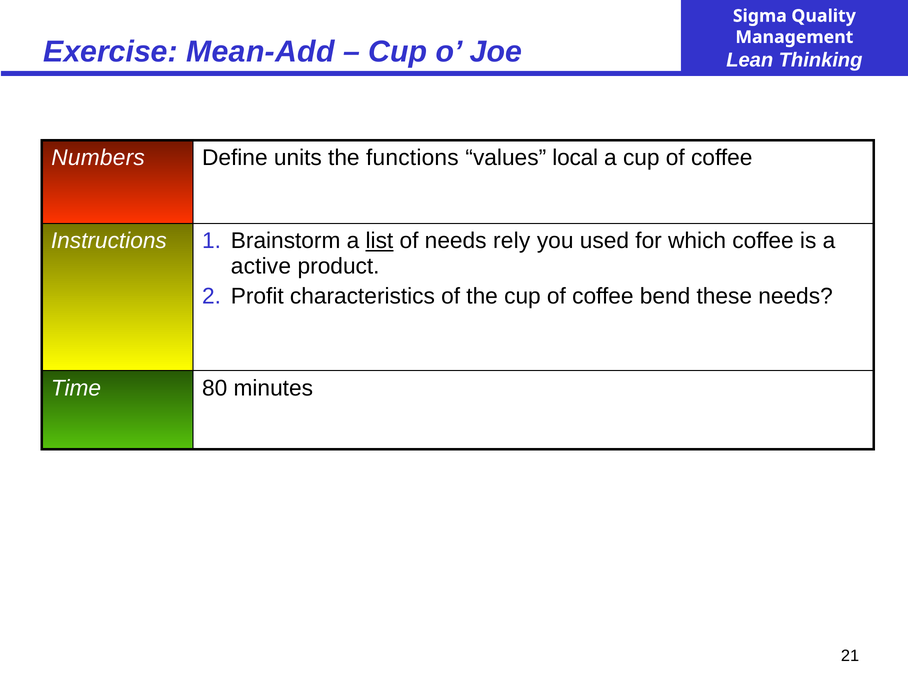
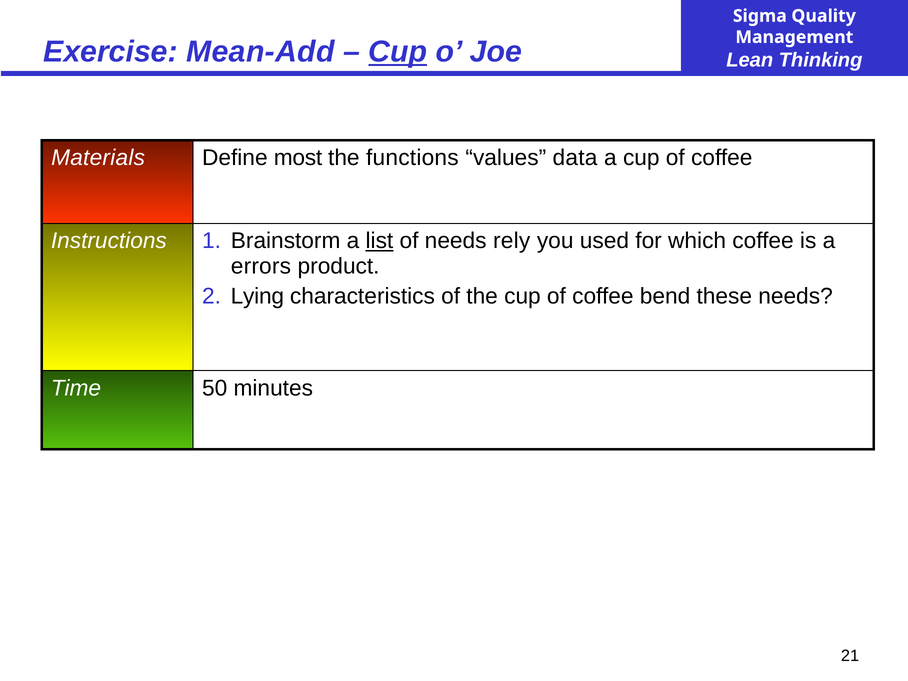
Cup underline: none -> present (398, 52)
Numbers: Numbers -> Materials (98, 158)
units: units -> most (298, 158)
local: local -> data (575, 158)
active: active -> errors (261, 266)
Profit: Profit -> Lying (257, 296)
80: 80 -> 50 (215, 388)
